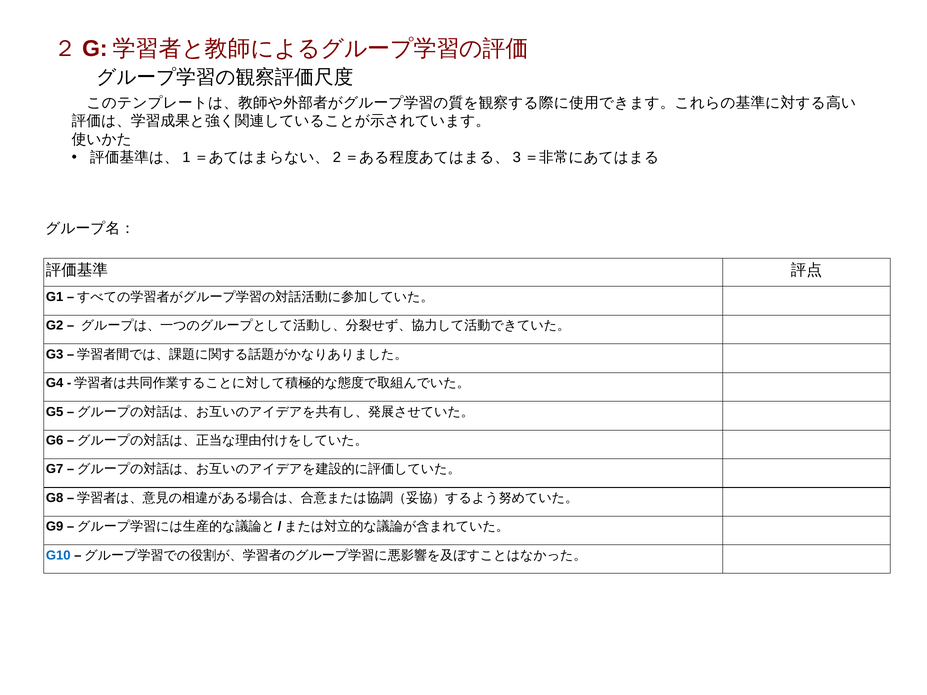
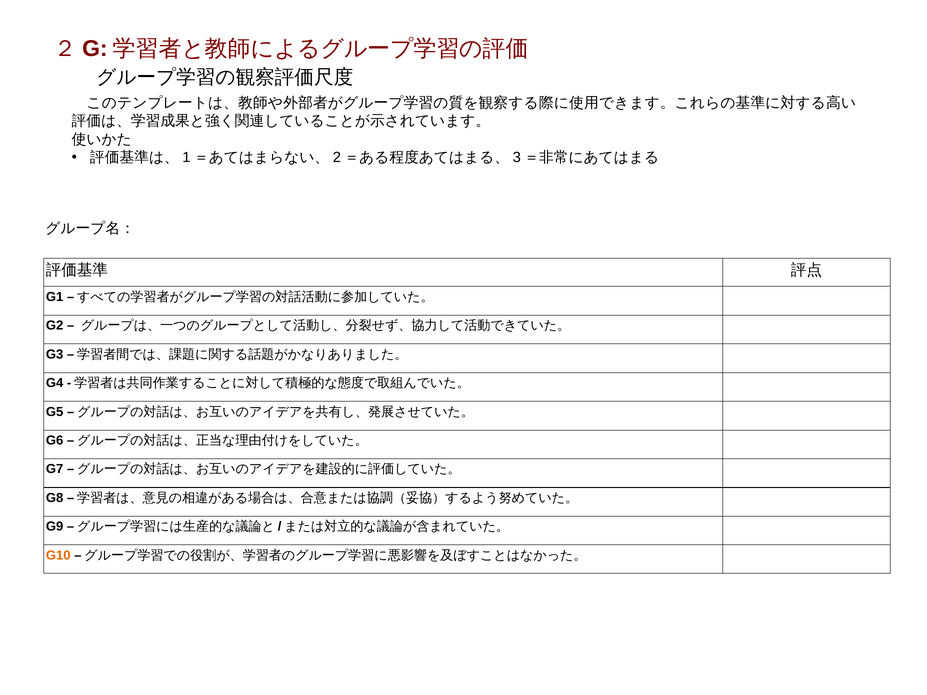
G10 colour: blue -> orange (58, 556)
